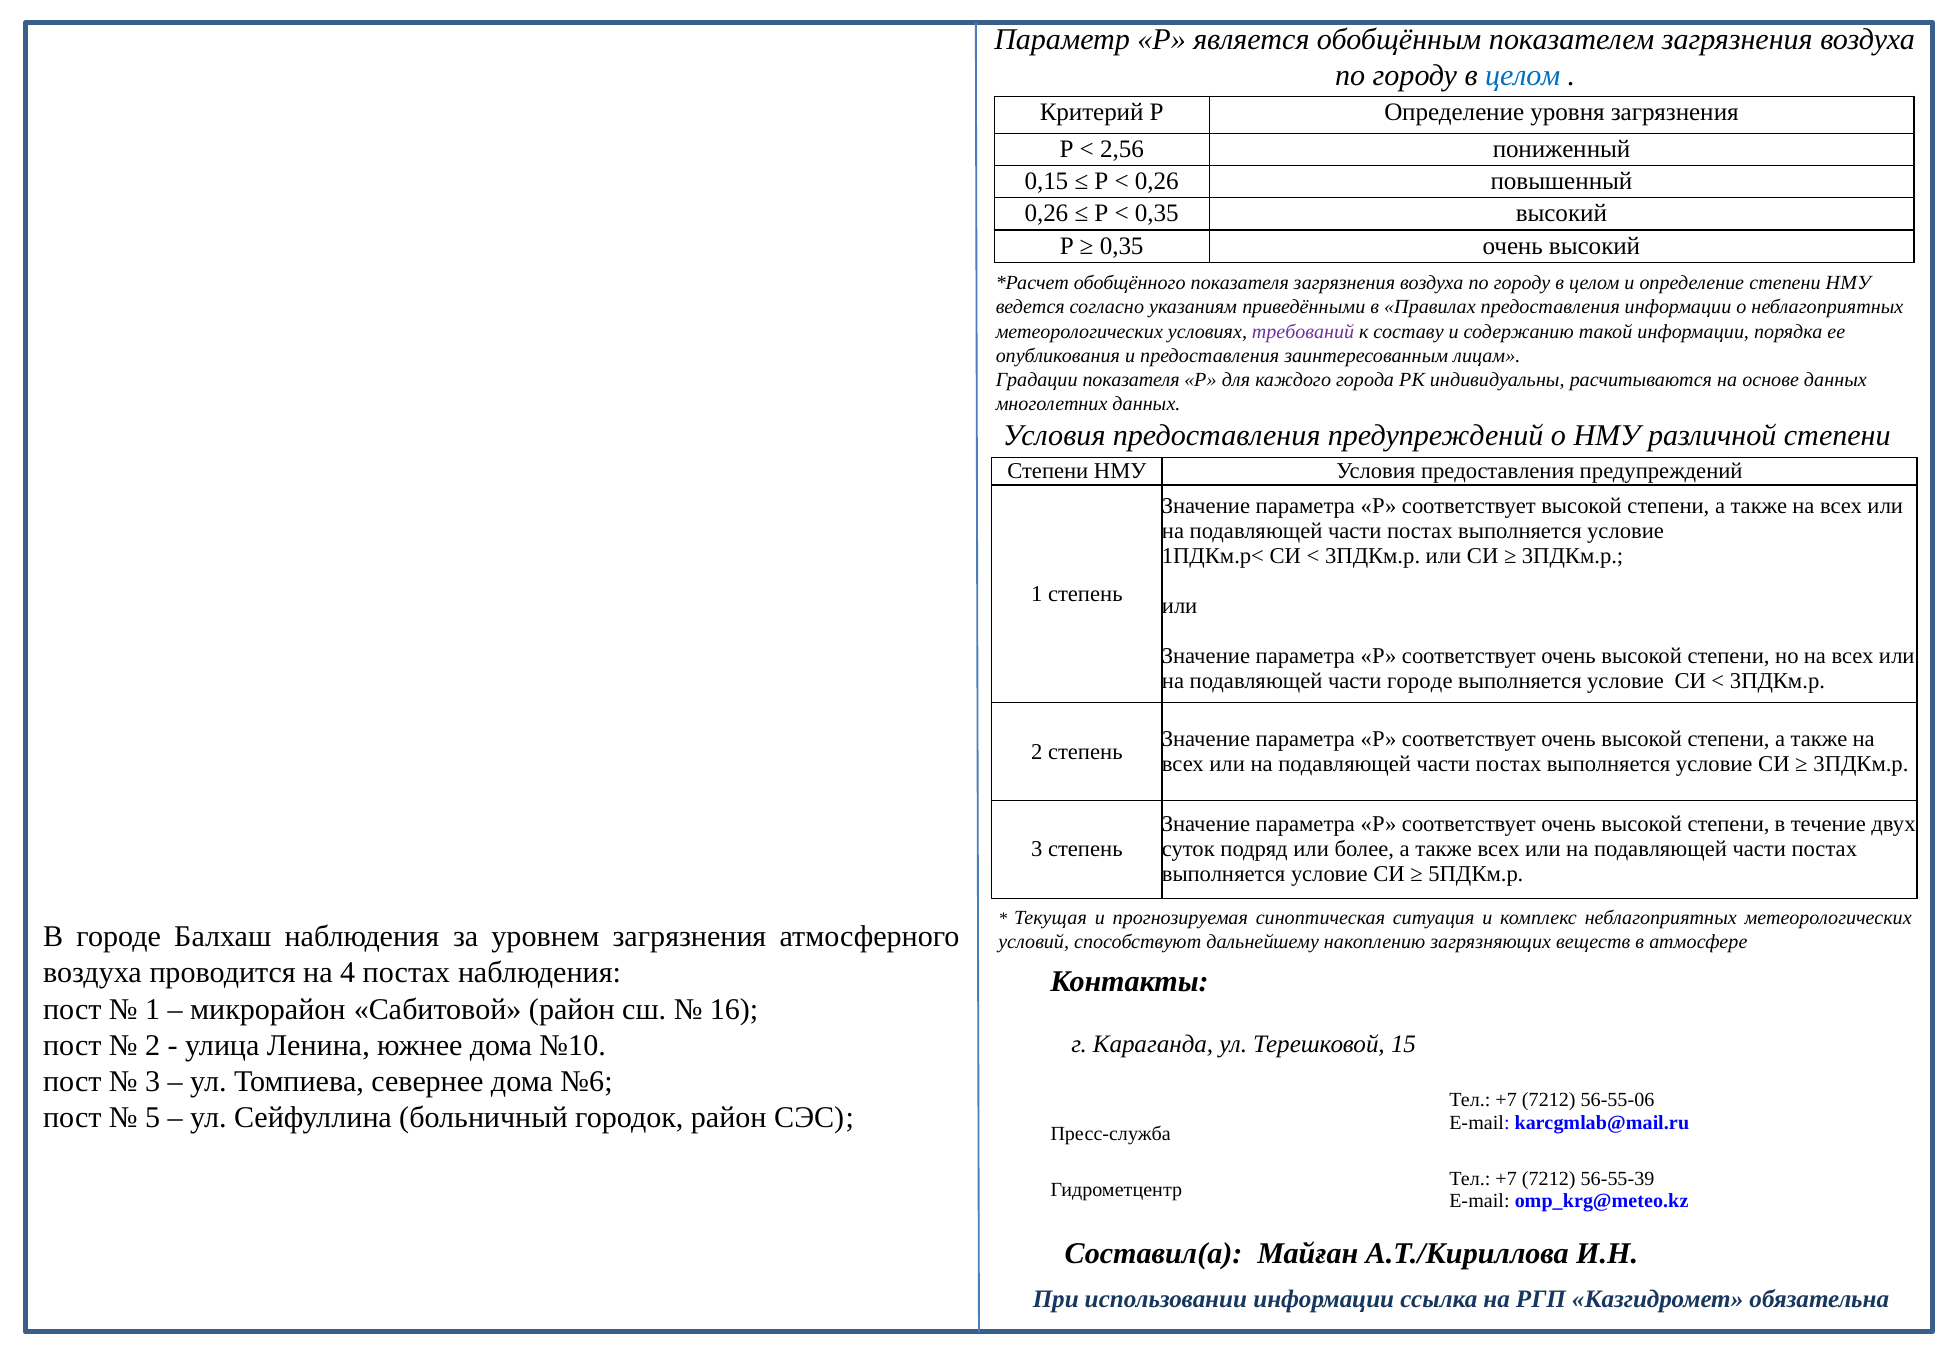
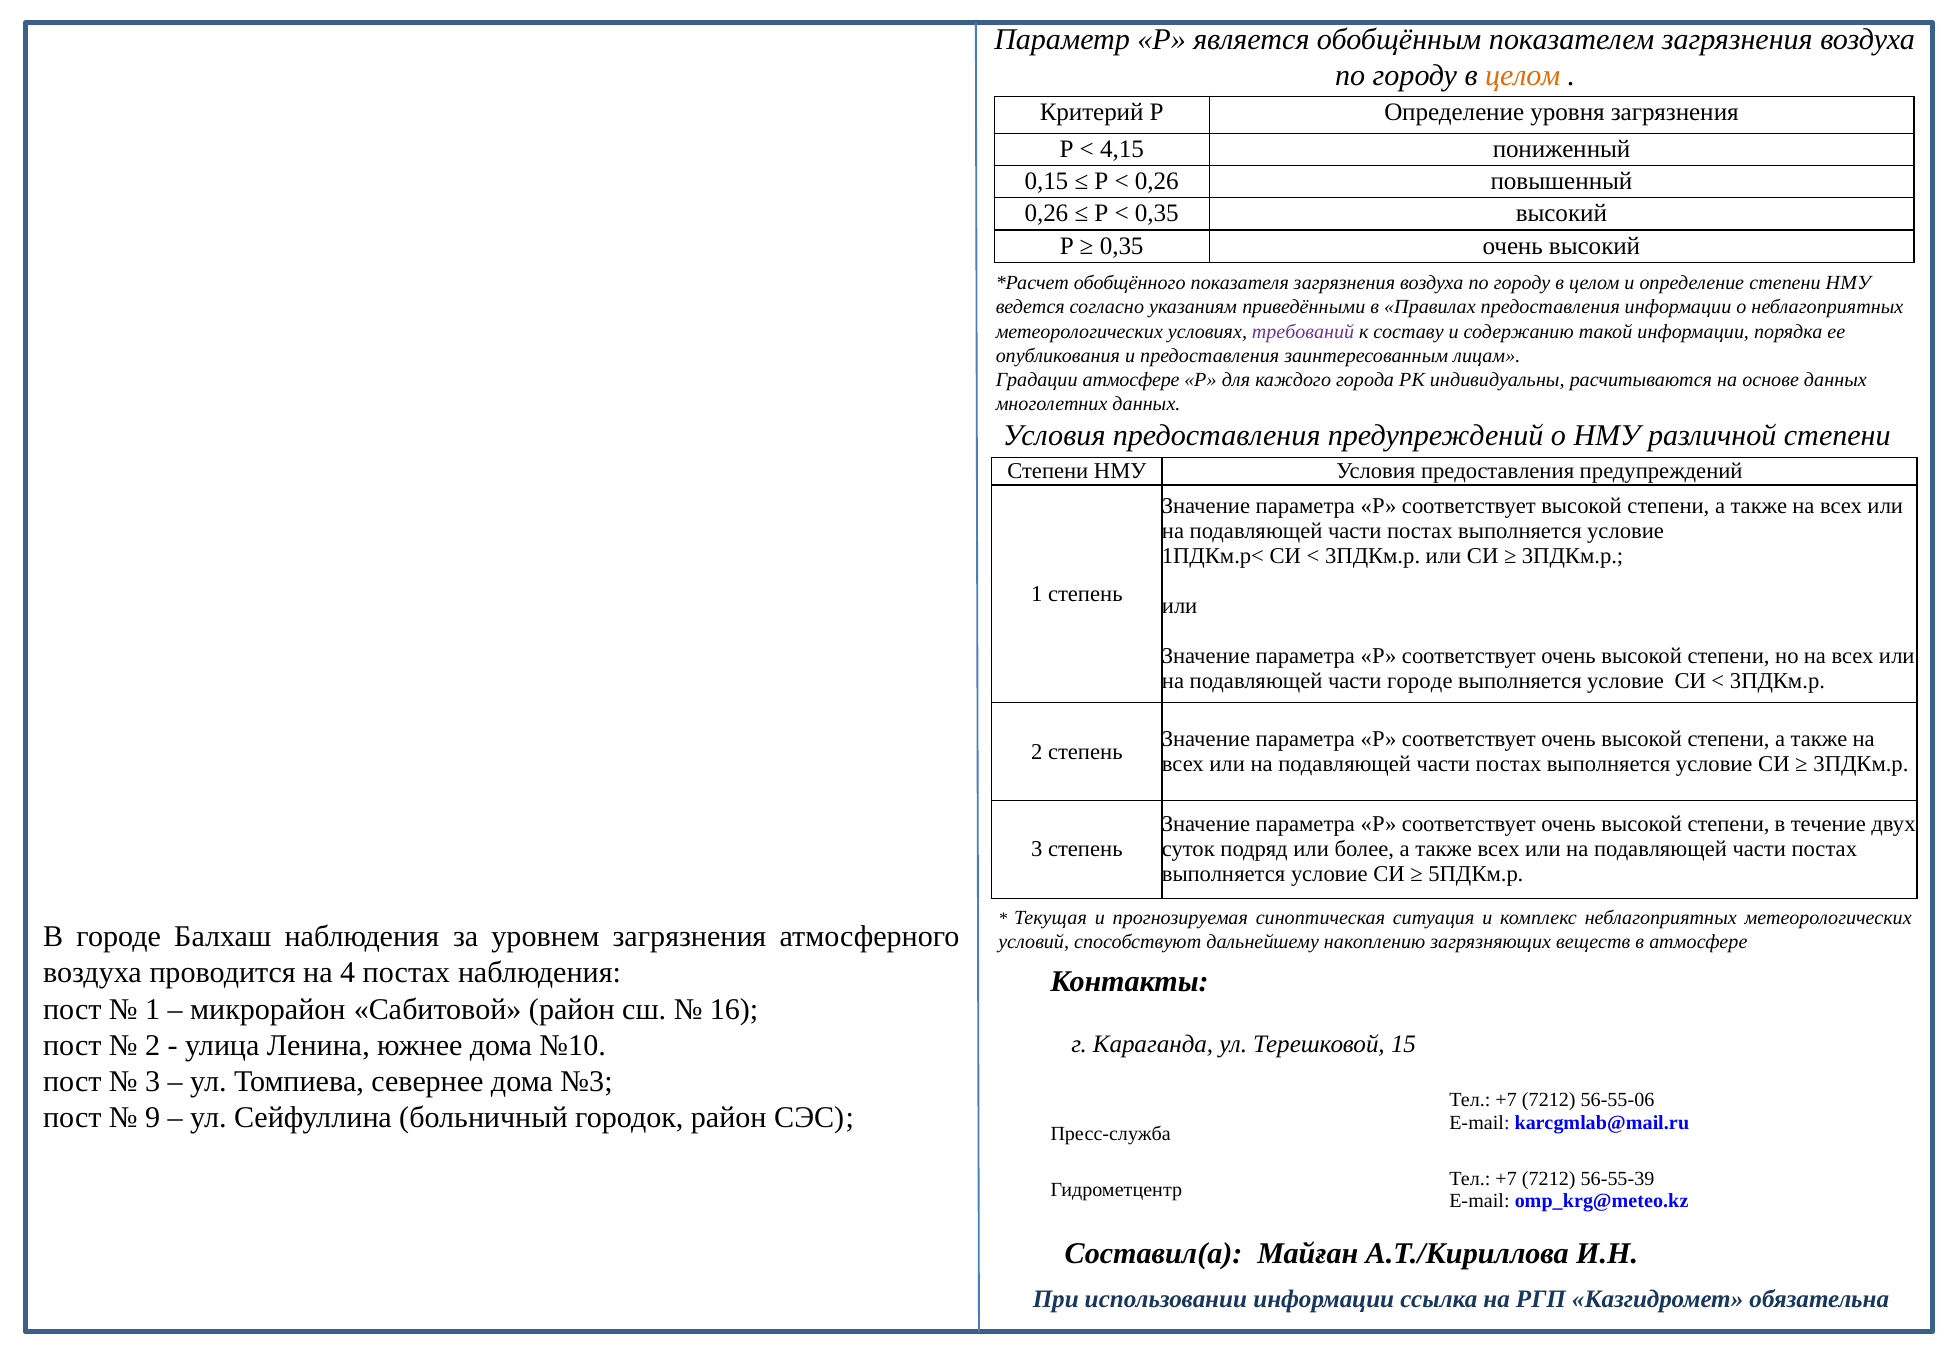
целом colour: blue -> orange (1523, 76)
2,56: 2,56 -> 4,15 (1122, 149)
Градации показателя: показателя -> атмосфере (1131, 380)
№6: №6 -> №3 (587, 1082)
5: 5 -> 9 (153, 1118)
